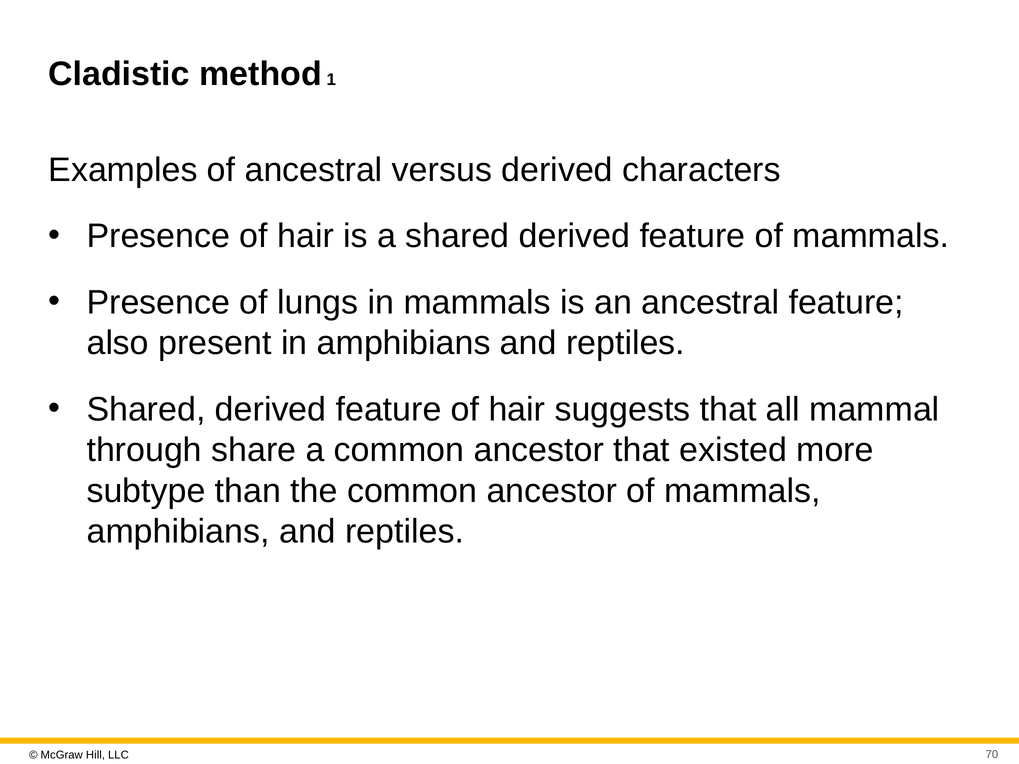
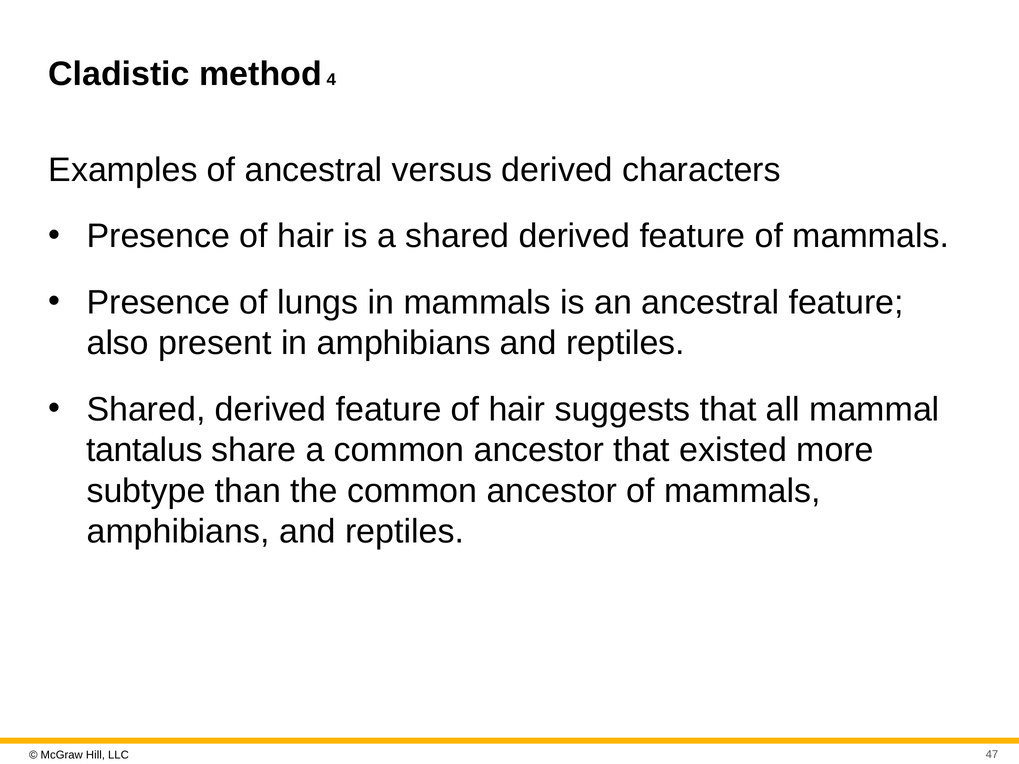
1: 1 -> 4 (331, 80)
through: through -> tantalus (144, 450)
70: 70 -> 47 (992, 755)
